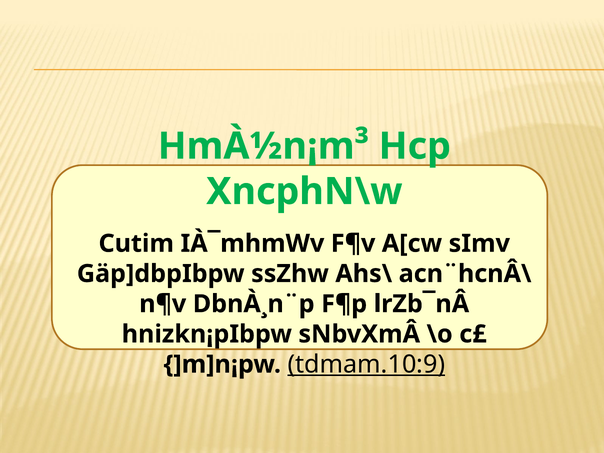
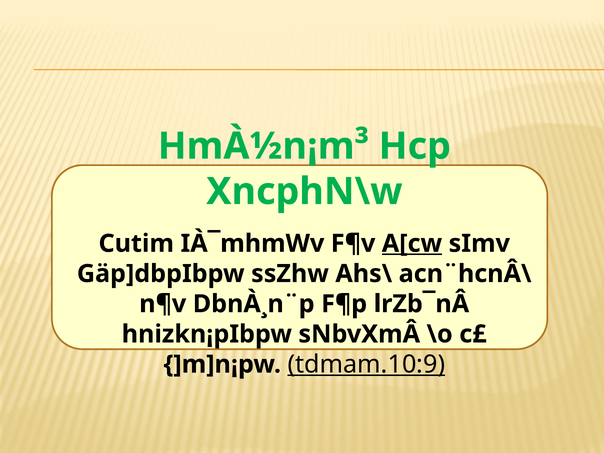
A[cw underline: none -> present (412, 244)
